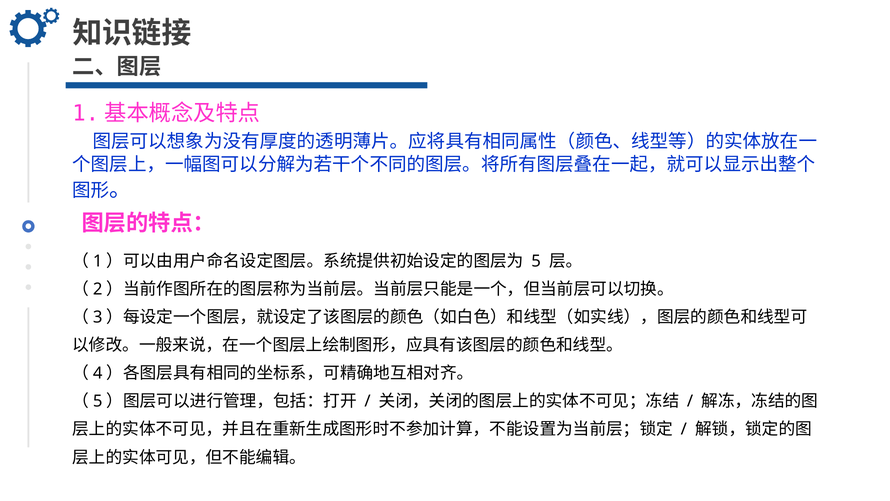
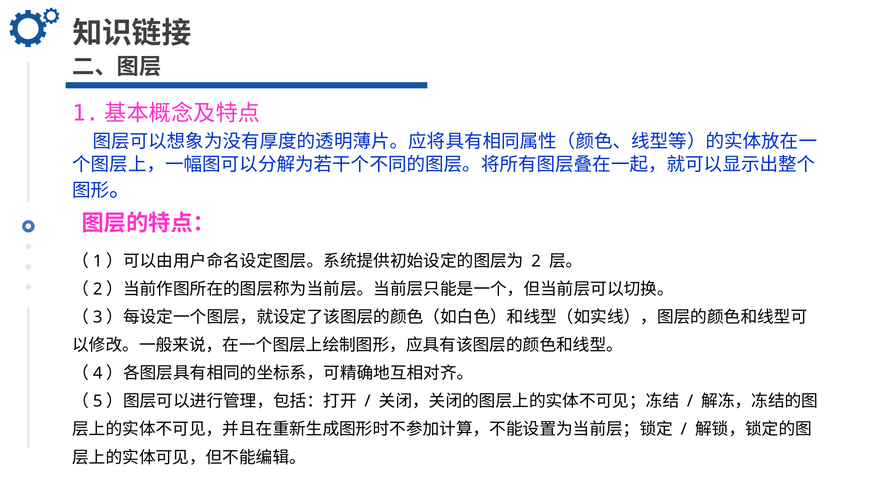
5: 5 -> 2 (536, 261)
